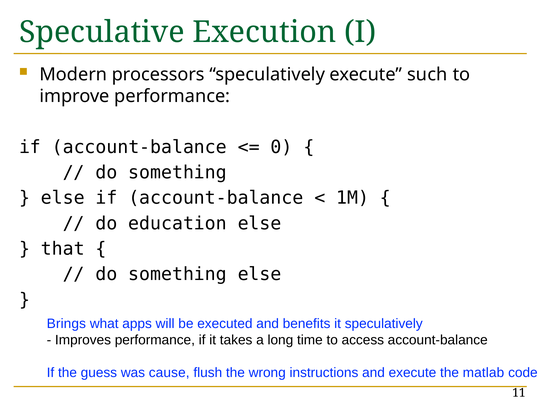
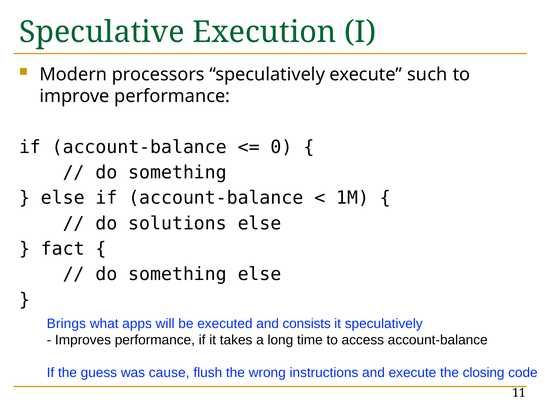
education: education -> solutions (178, 223)
that: that -> fact (63, 249)
benefits: benefits -> consists (307, 323)
matlab: matlab -> closing (484, 372)
